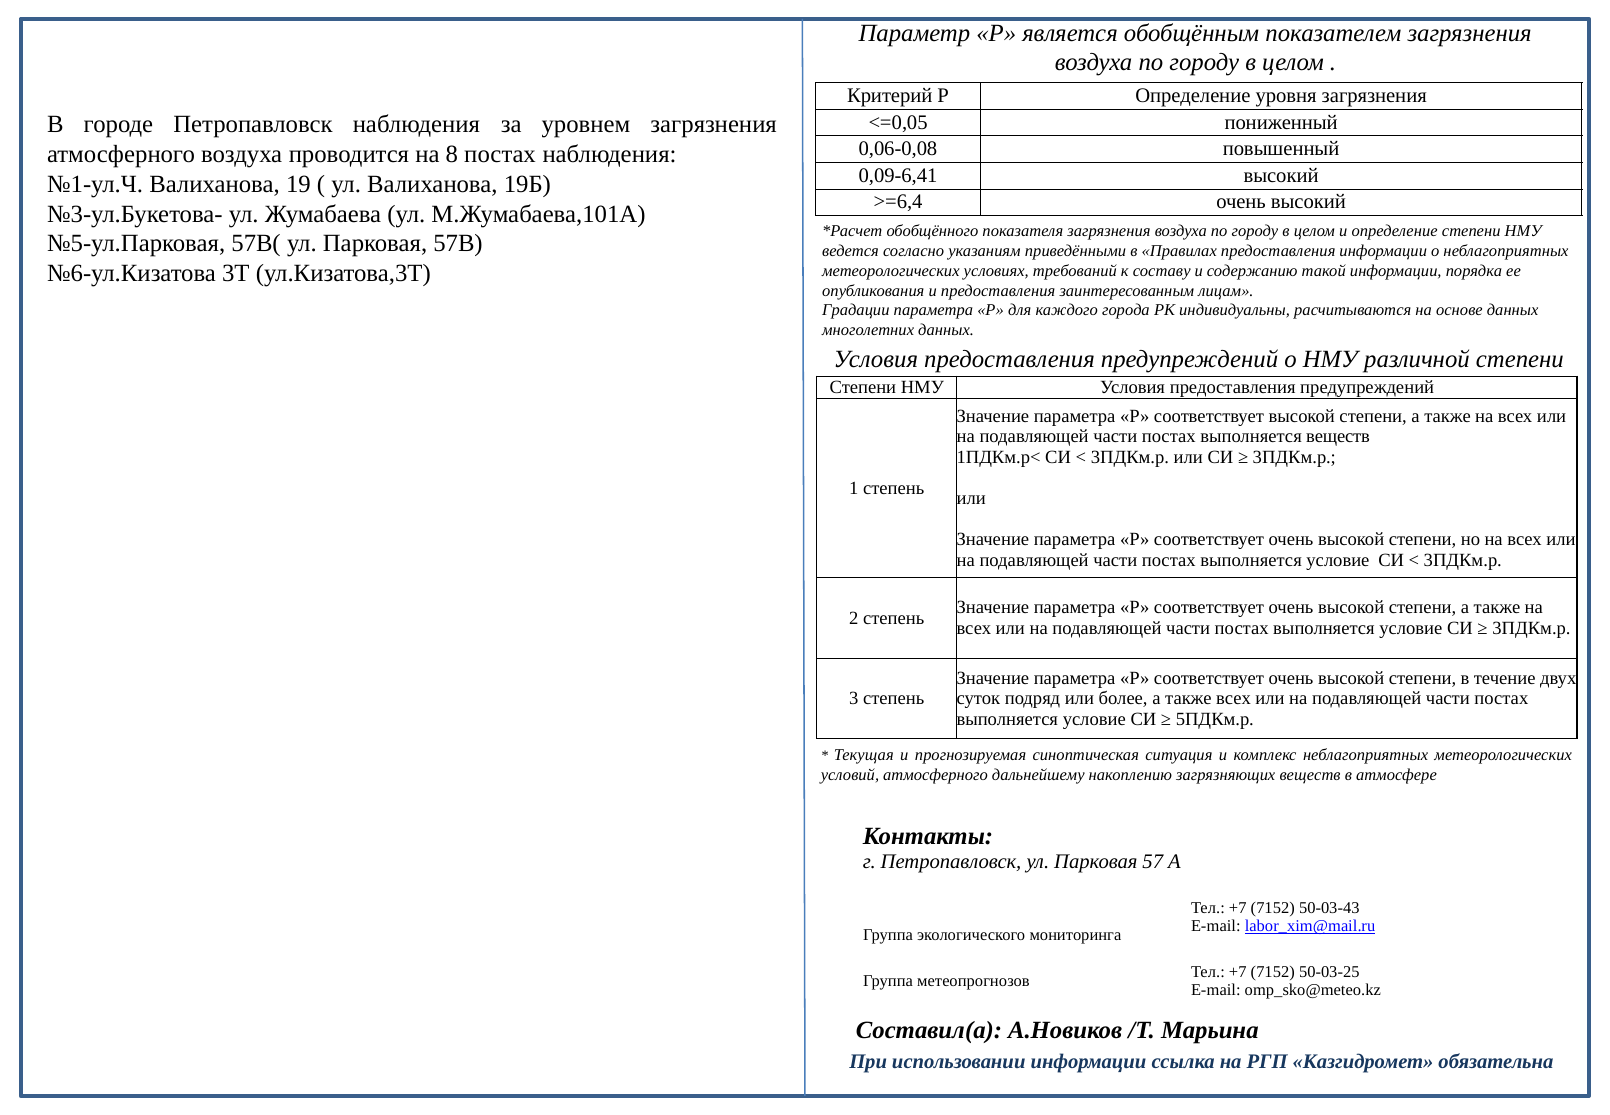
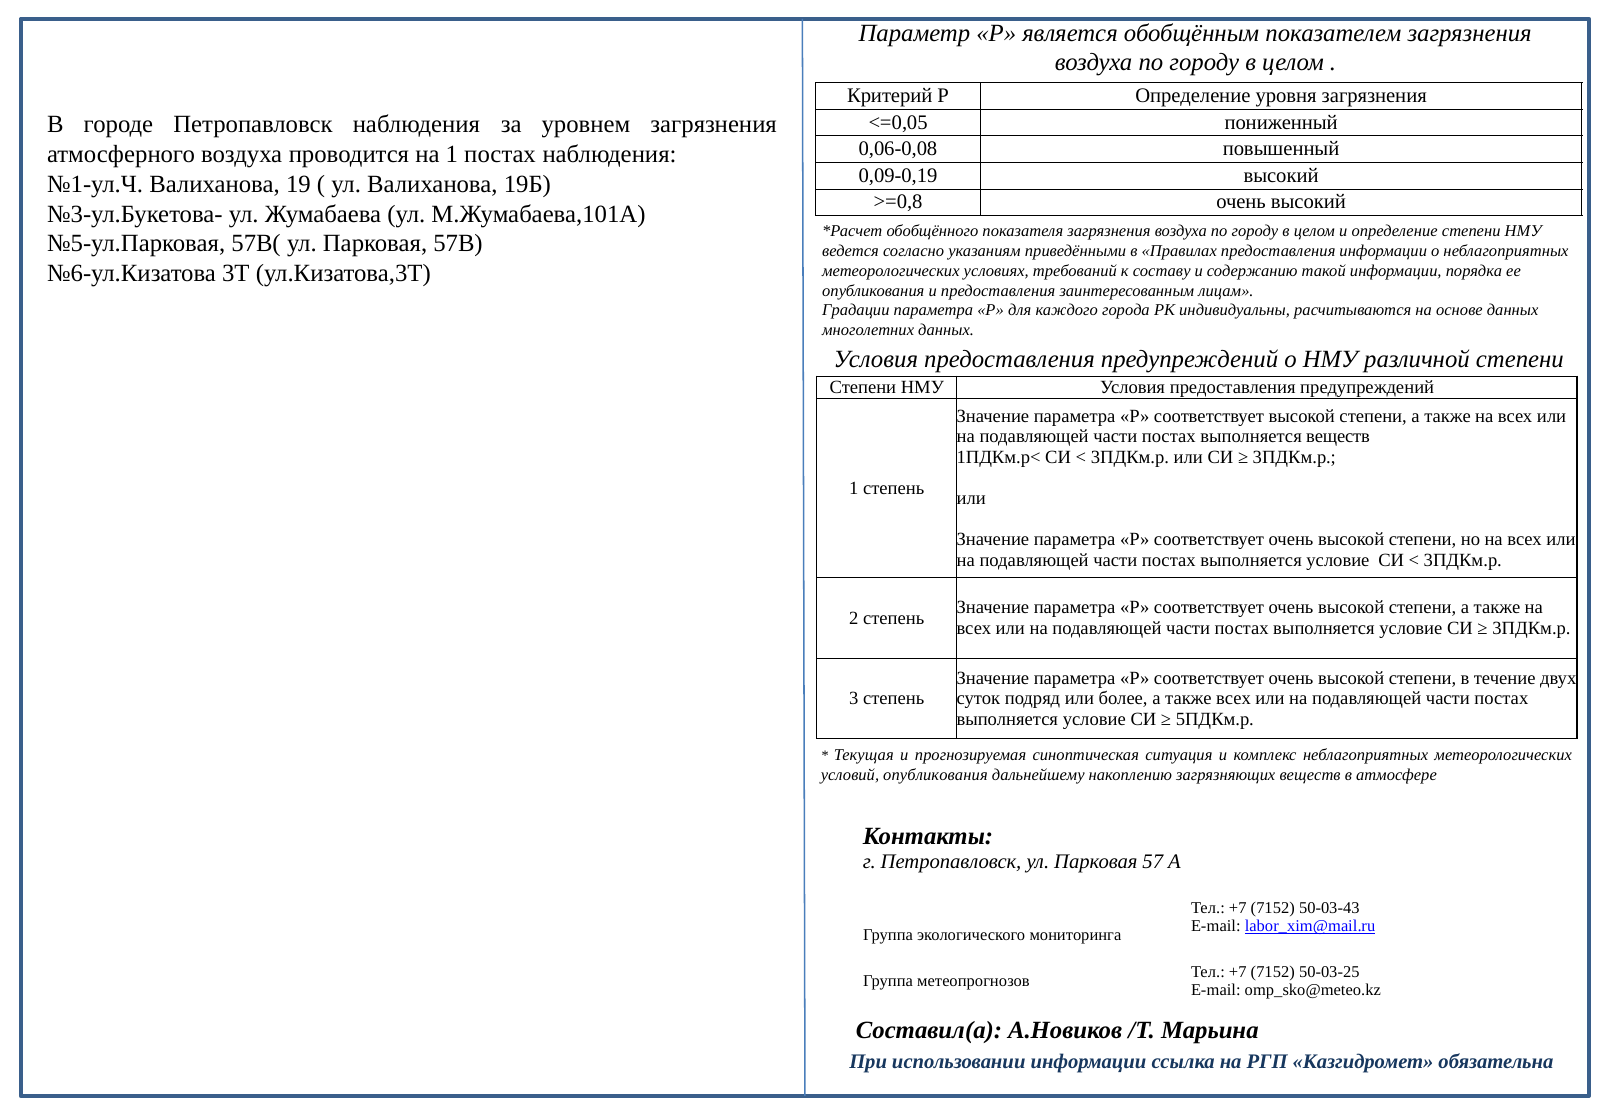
на 8: 8 -> 1 (452, 154)
0,09-6,41: 0,09-6,41 -> 0,09-0,19 (898, 175)
>=6,4: >=6,4 -> >=0,8 (898, 202)
условий атмосферного: атмосферного -> опубликования (935, 775)
